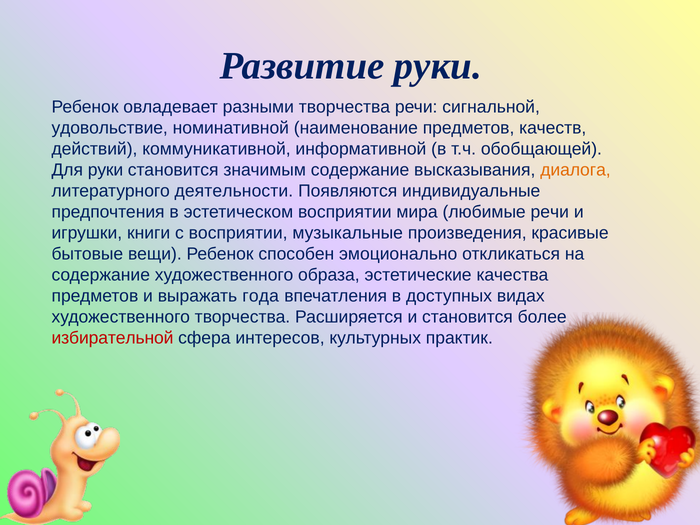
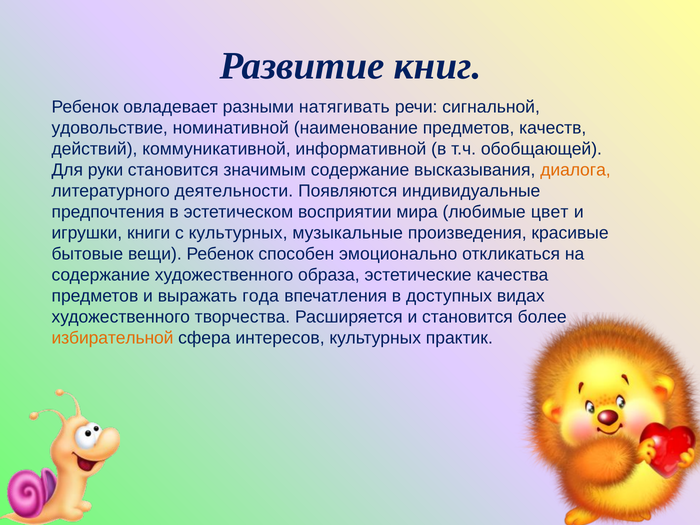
Развитие руки: руки -> книг (438, 66)
разными творчества: творчества -> натягивать (344, 107)
любимые речи: речи -> цвет (550, 212)
с восприятии: восприятии -> культурных (238, 233)
избирательной colour: red -> orange (113, 338)
